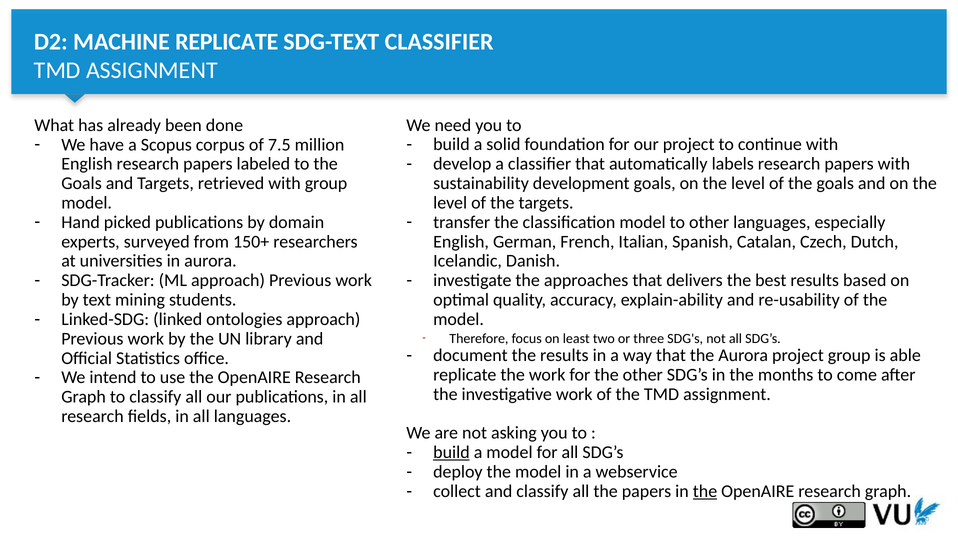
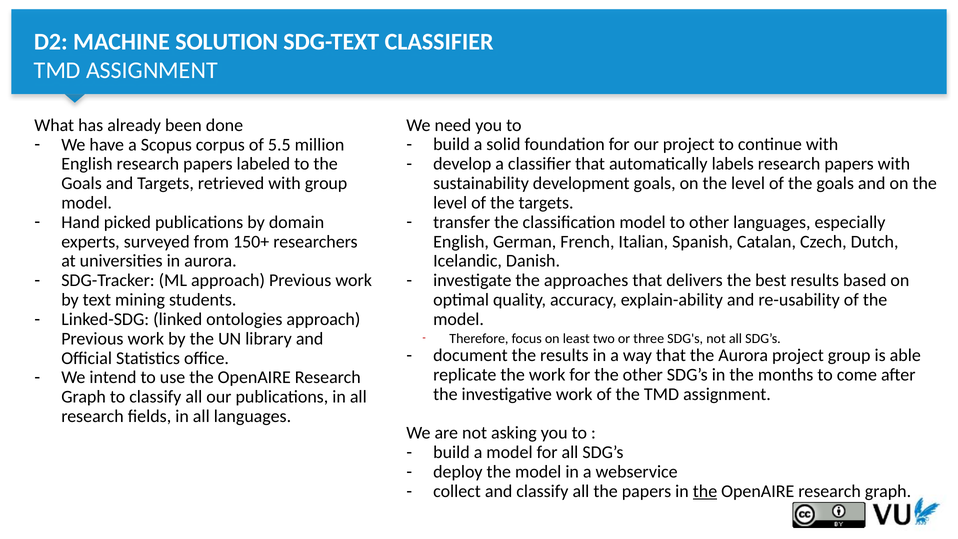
MACHINE REPLICATE: REPLICATE -> SOLUTION (227, 42)
7.5: 7.5 -> 5.5 (279, 145)
build underline: present -> none (451, 452)
